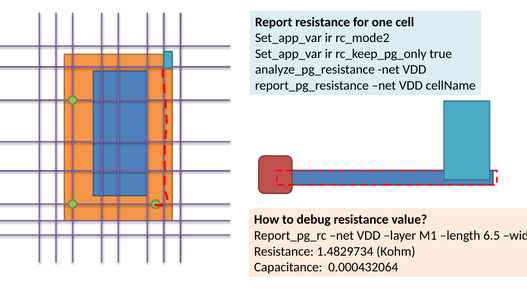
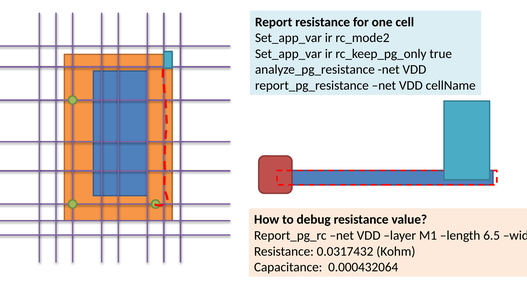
1.4829734: 1.4829734 -> 0.0317432 (345, 251)
